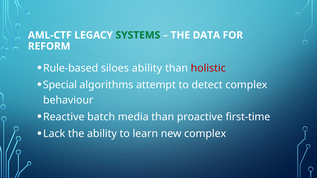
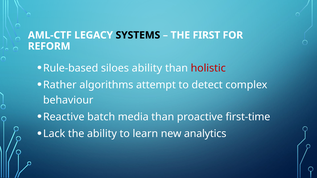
SYSTEMS colour: green -> black (138, 35)
DATA: DATA -> FIRST (206, 35)
Special: Special -> Rather (60, 85)
new complex: complex -> analytics (205, 134)
